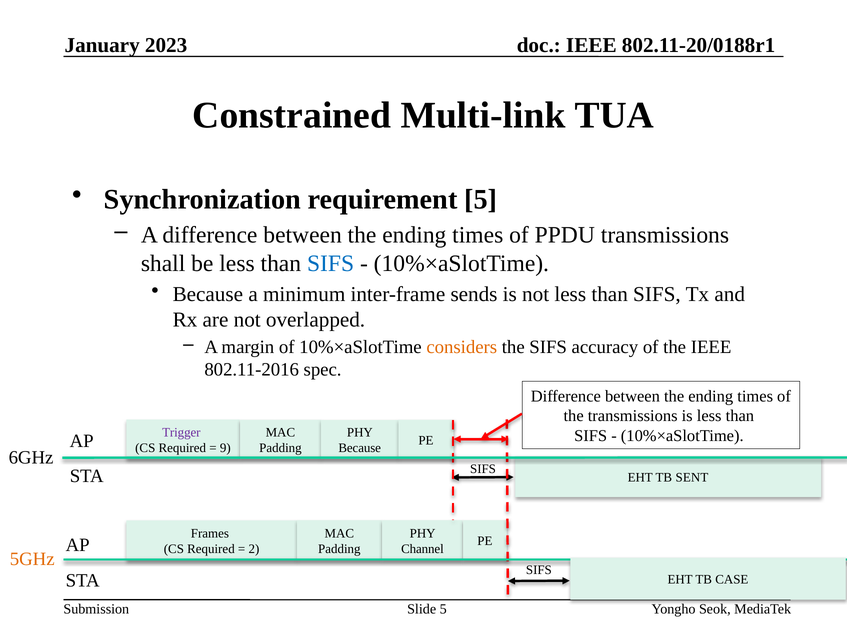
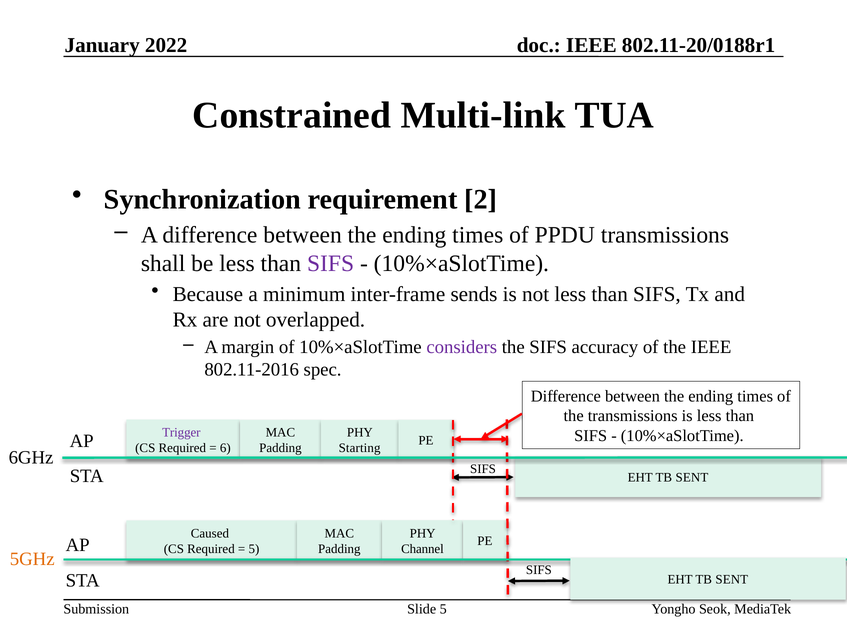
2023: 2023 -> 2022 (166, 45)
requirement 5: 5 -> 2 (481, 200)
SIFS colour: blue -> purple (331, 263)
considers colour: orange -> purple (462, 347)
9: 9 -> 6 (225, 448)
Because: Because -> Starting (360, 448)
Frames: Frames -> Caused (210, 534)
2: 2 -> 5 (254, 549)
CASE: CASE -> SENT (732, 580)
